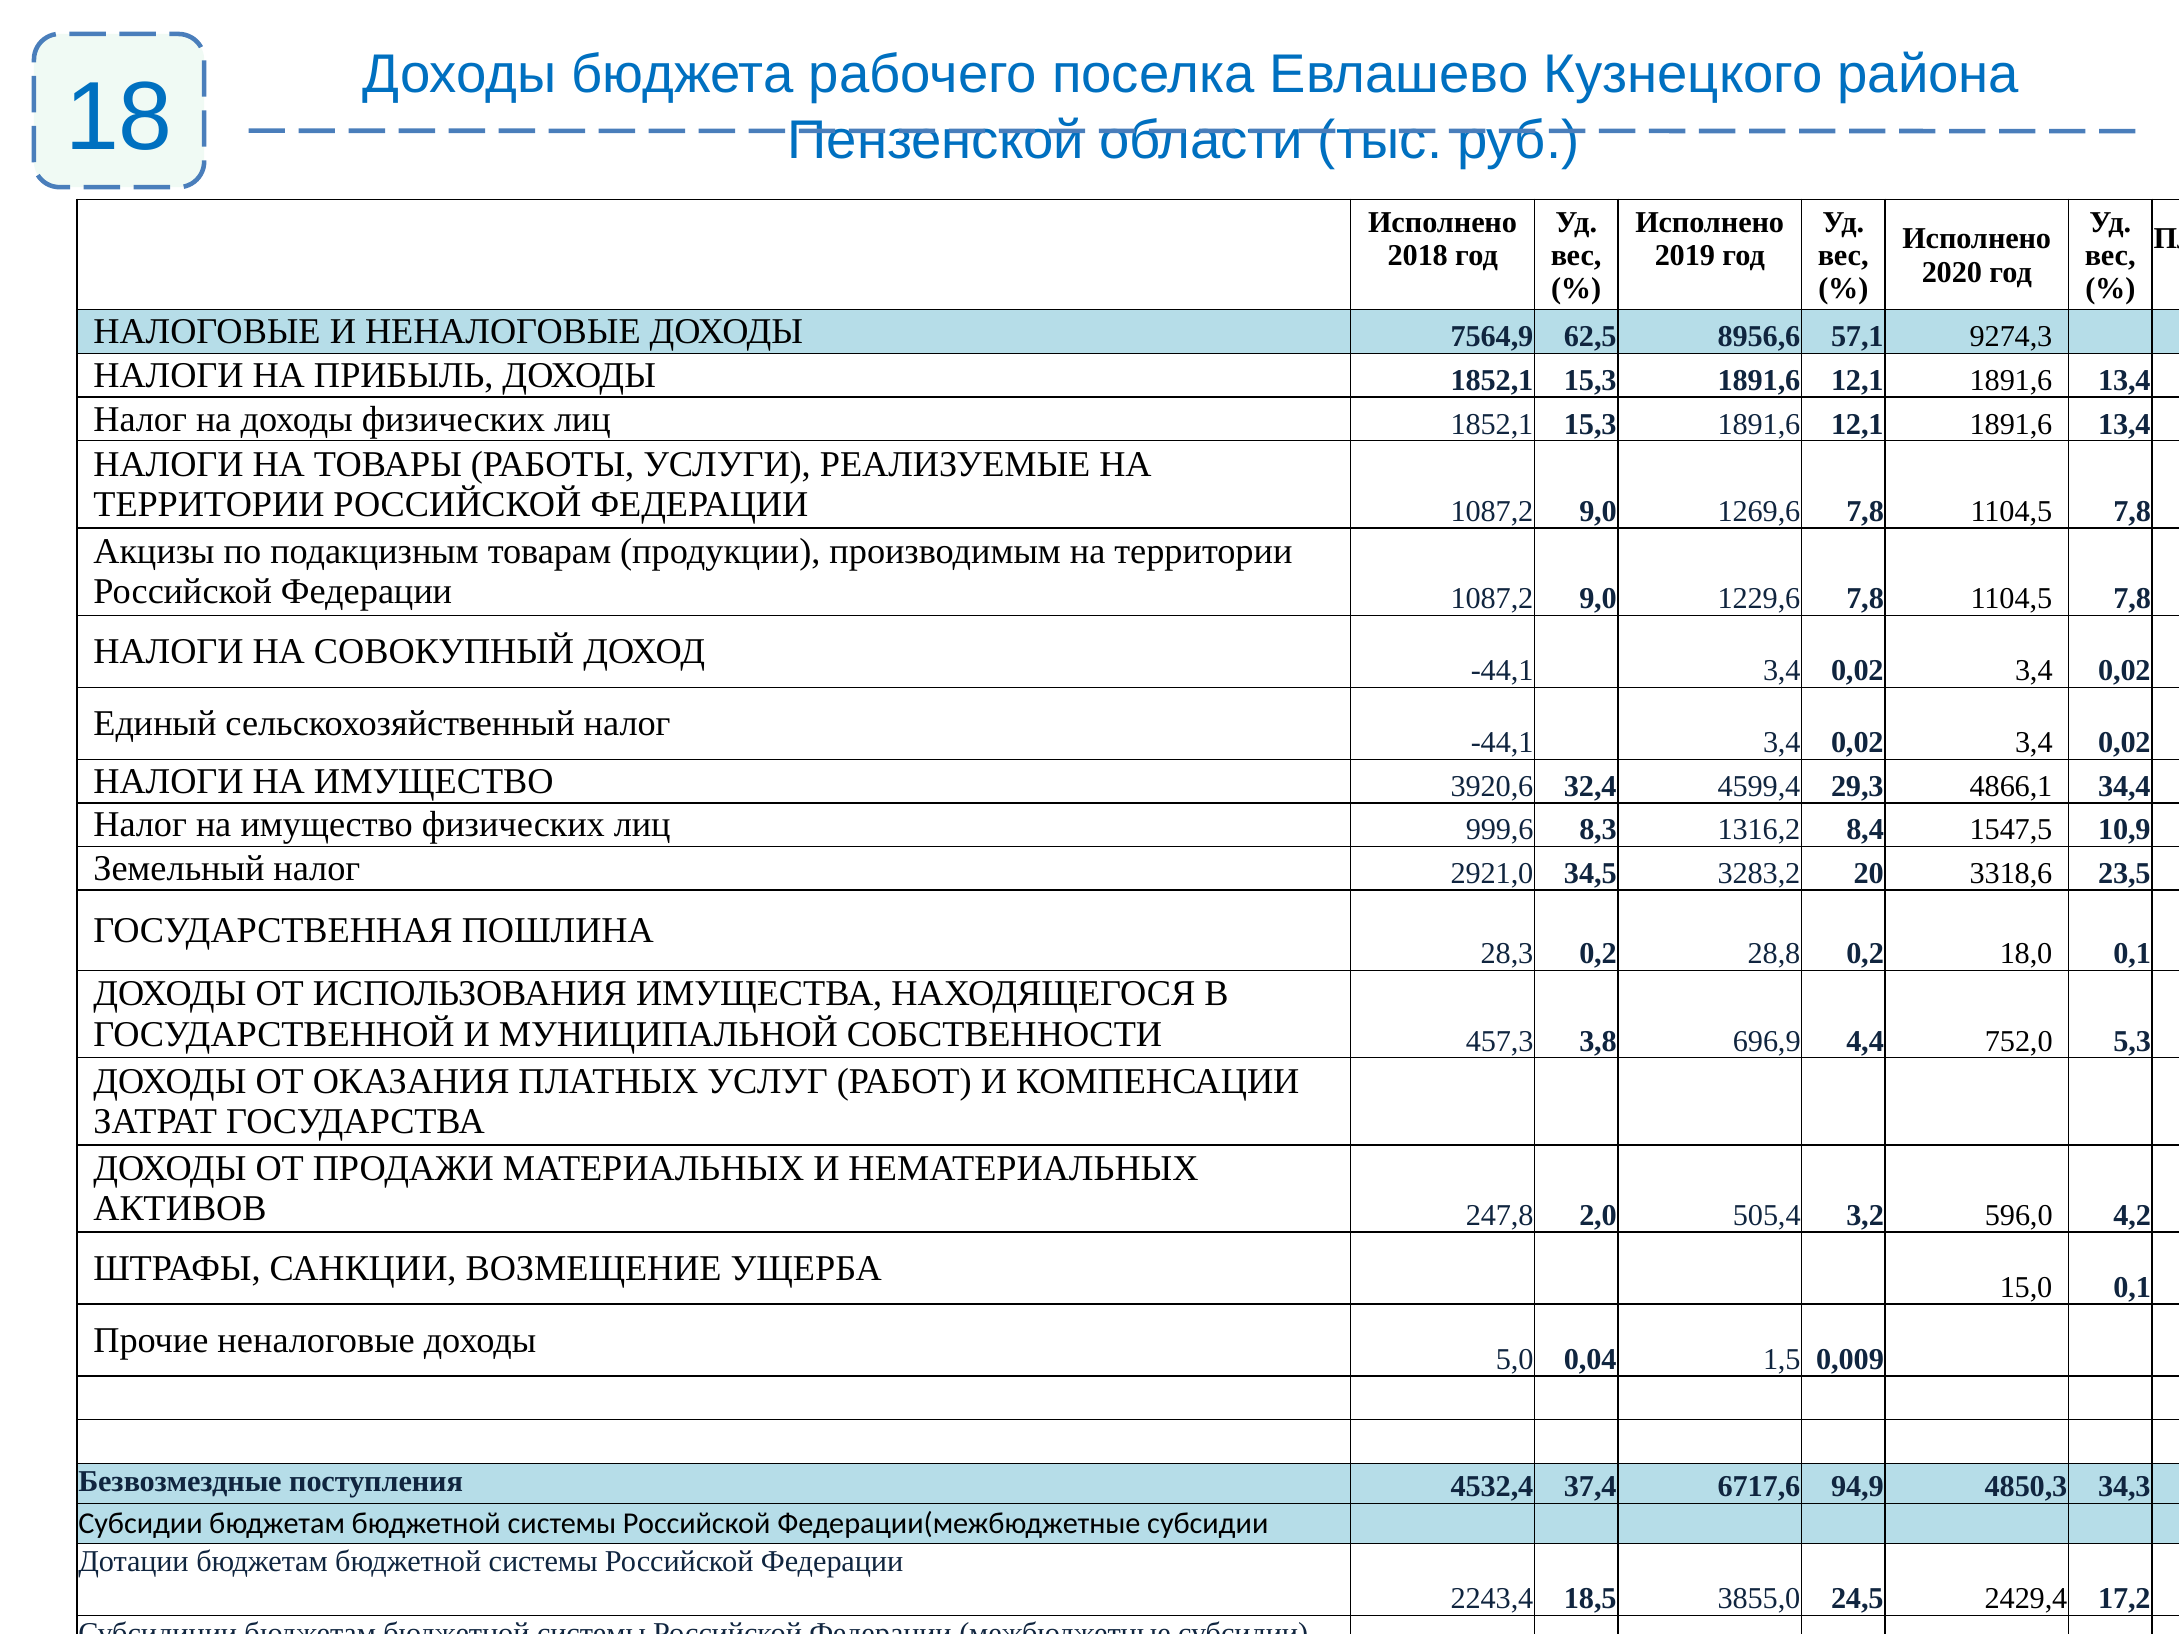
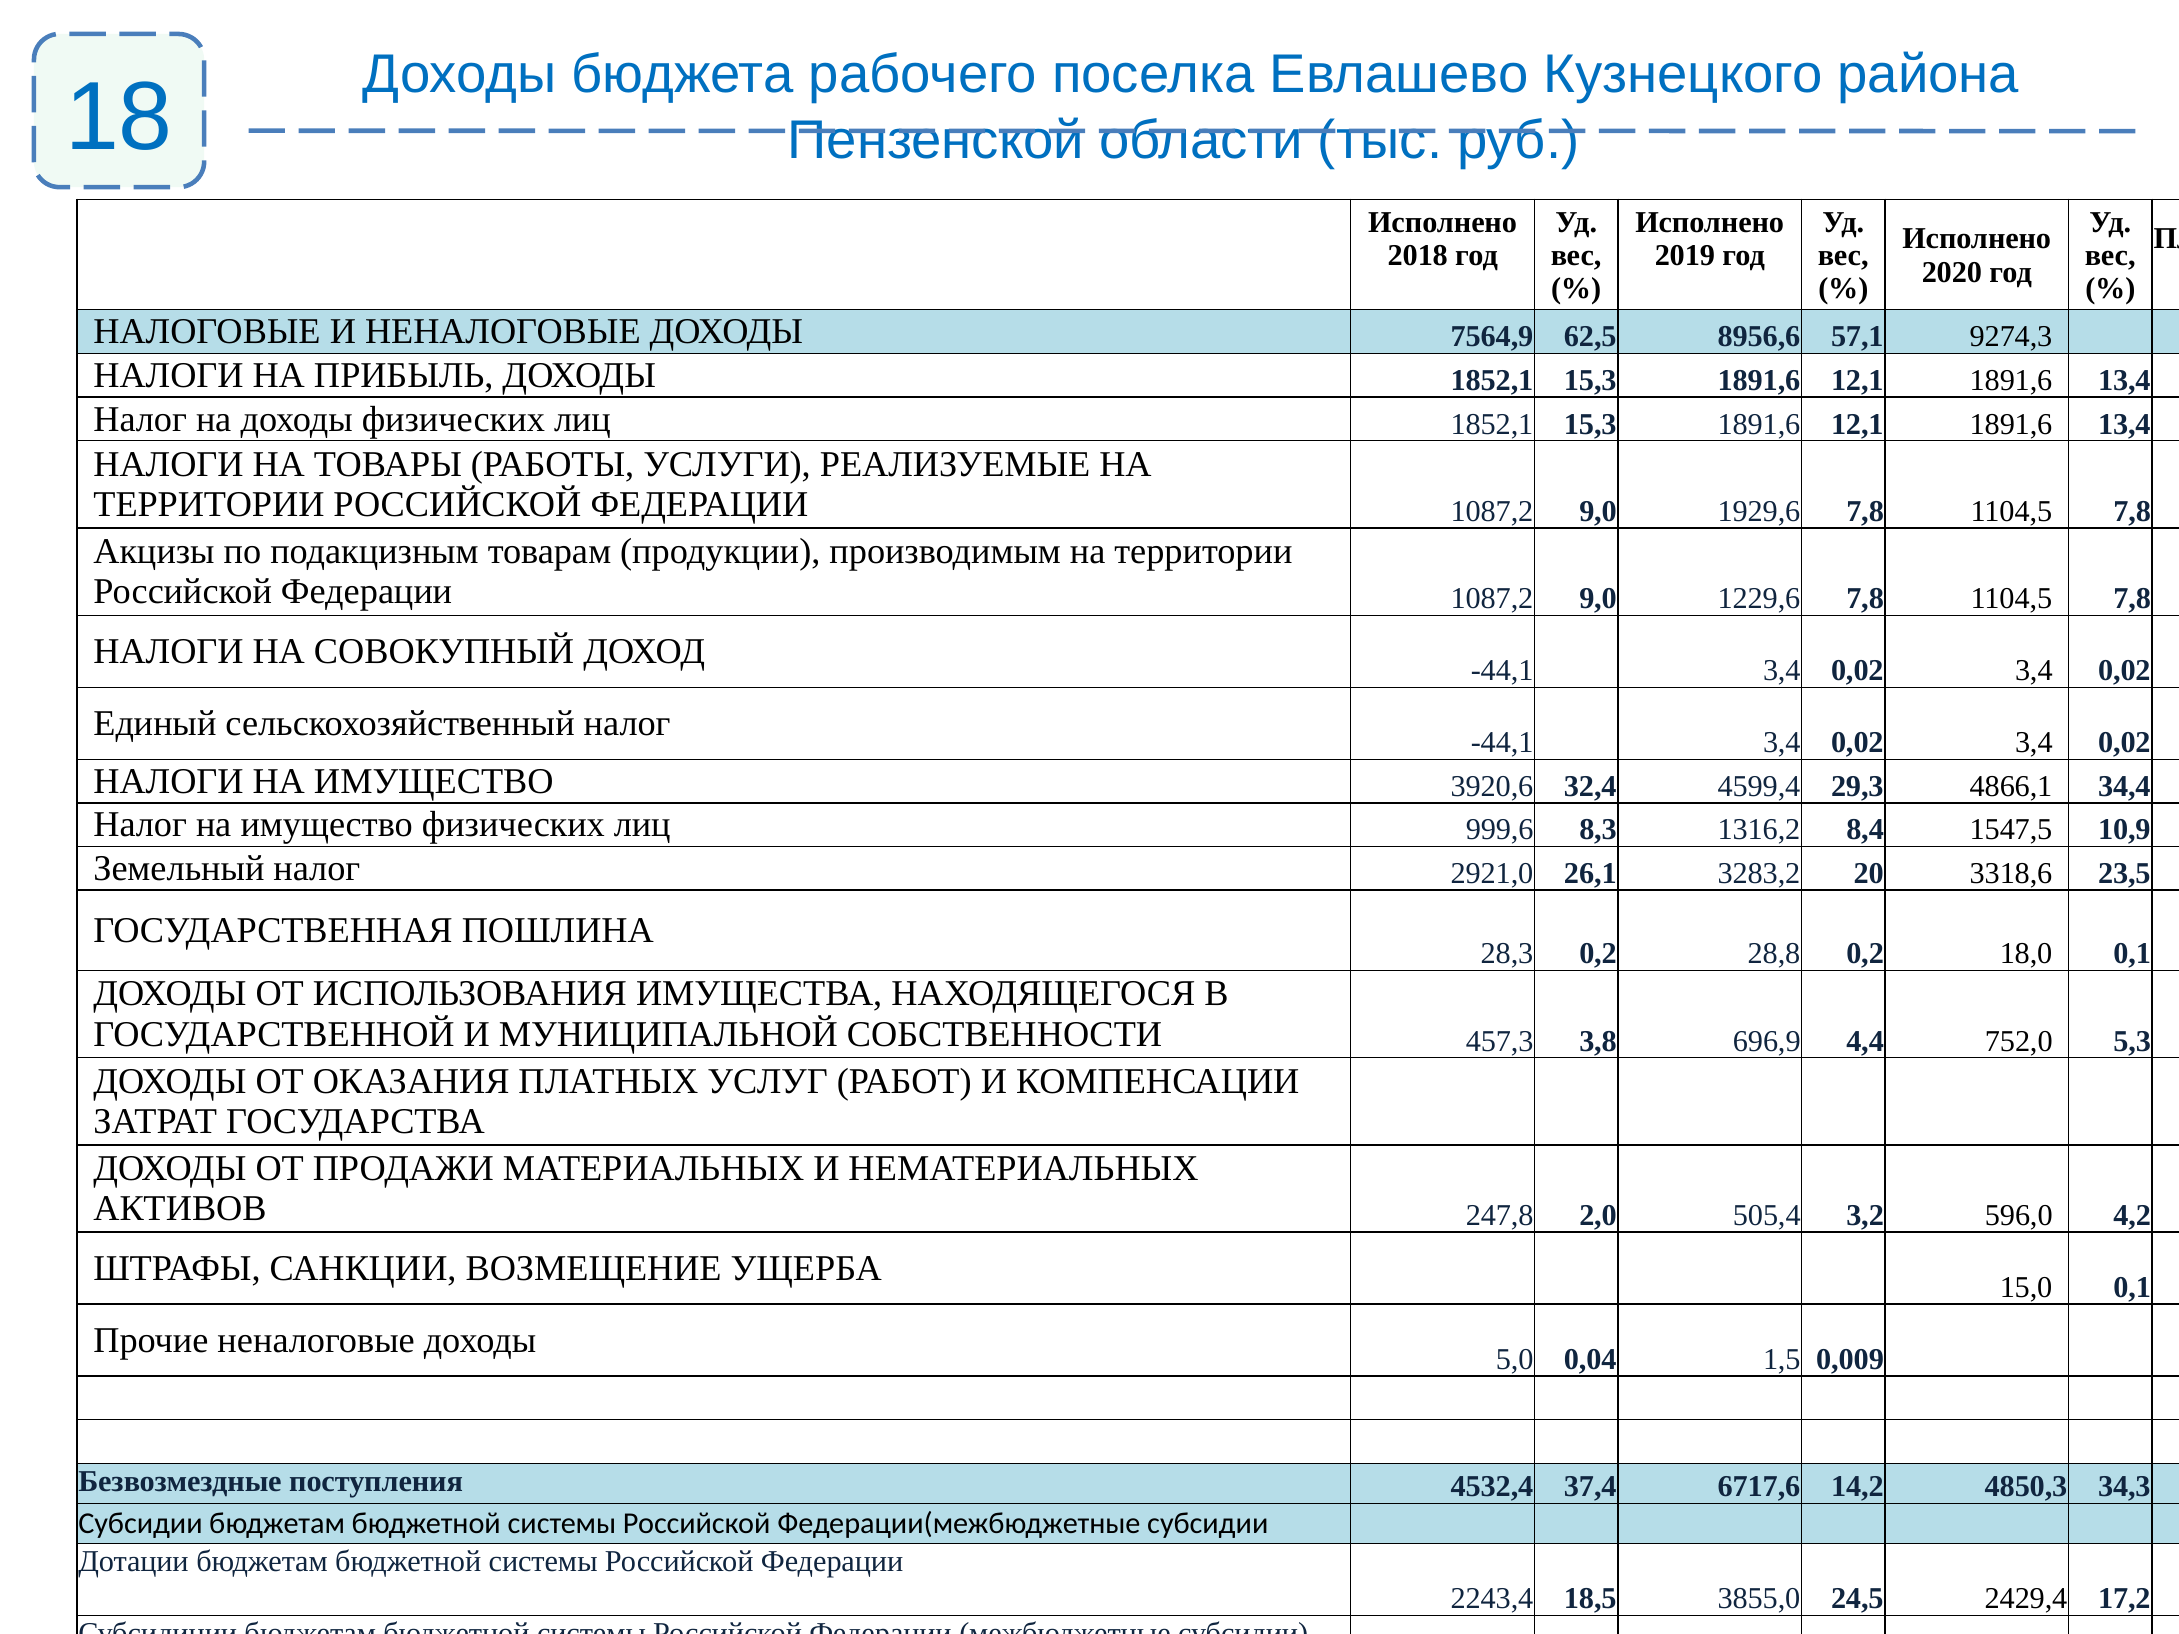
1269,6: 1269,6 -> 1929,6 (1759, 512)
34,5: 34,5 -> 26,1 (1590, 874)
94,9: 94,9 -> 14,2 (1857, 1487)
